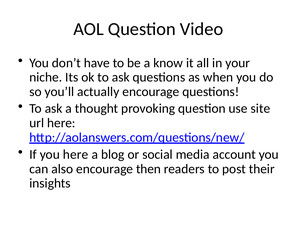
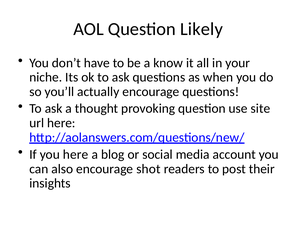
Video: Video -> Likely (201, 29)
then: then -> shot (148, 169)
